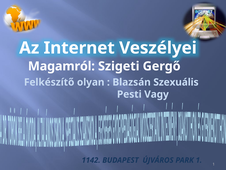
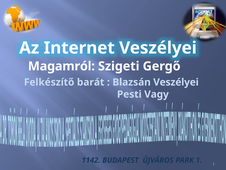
olyan: olyan -> barát (91, 82)
Blazsán Szexuális: Szexuális -> Veszélyei (176, 82)
